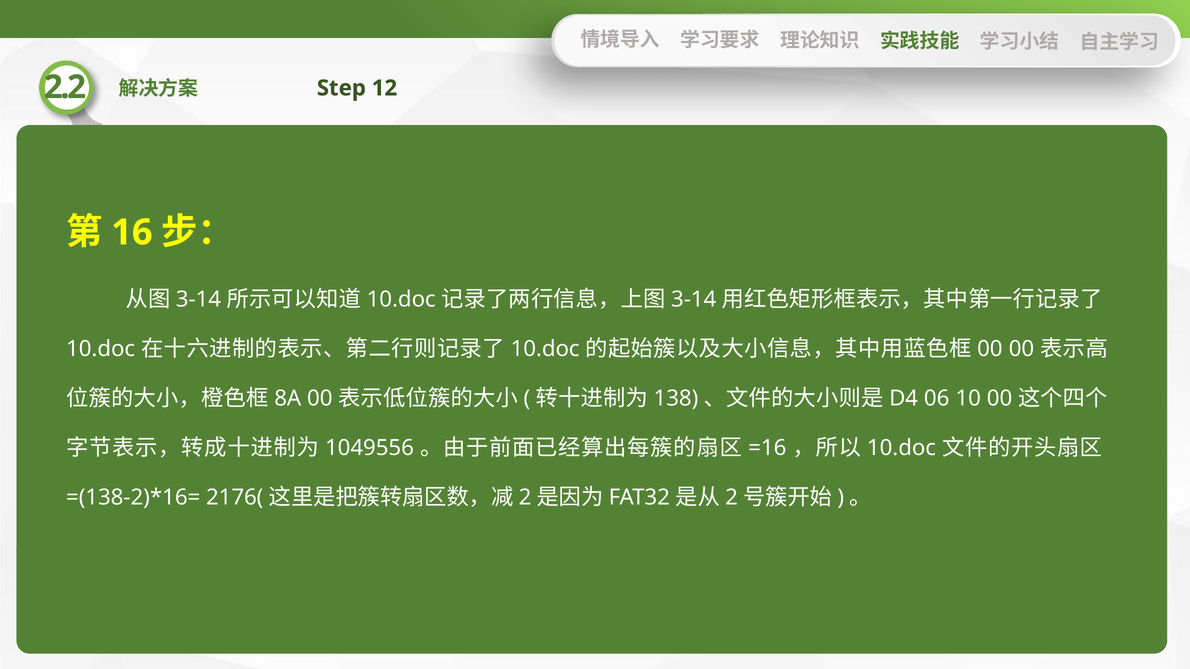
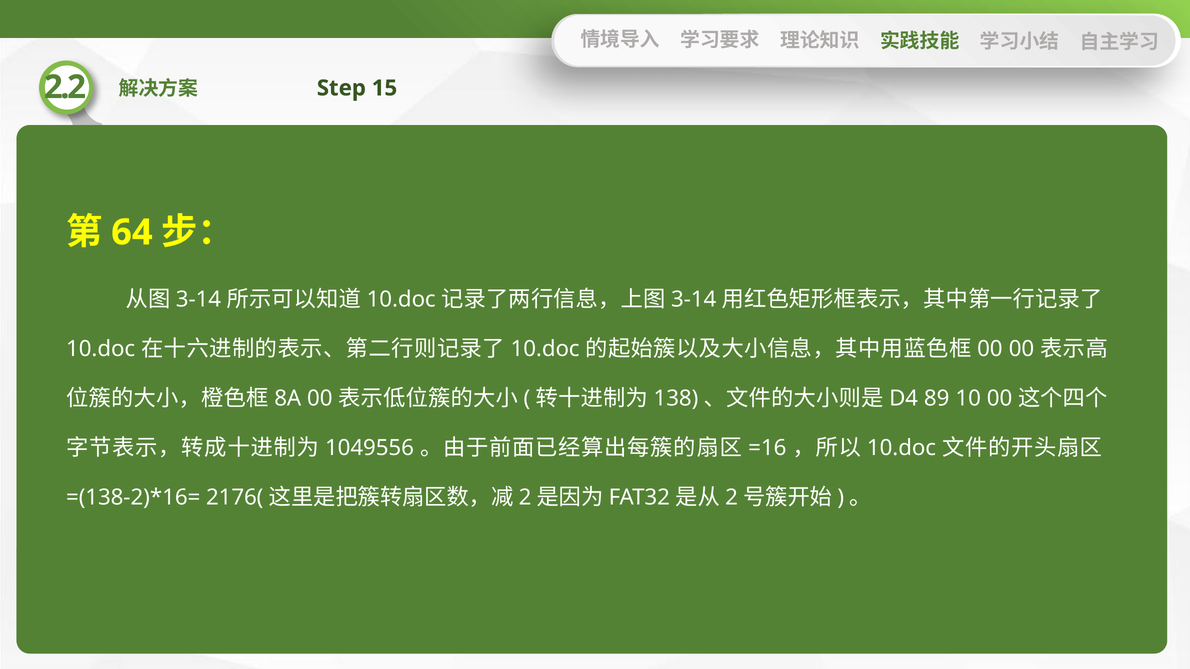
12: 12 -> 15 (384, 88)
16: 16 -> 64 (132, 233)
06: 06 -> 89 (937, 399)
